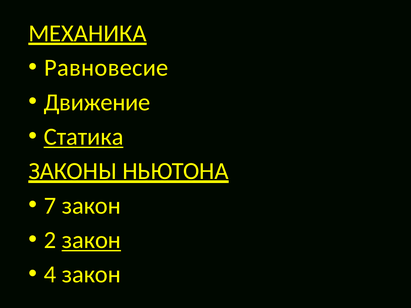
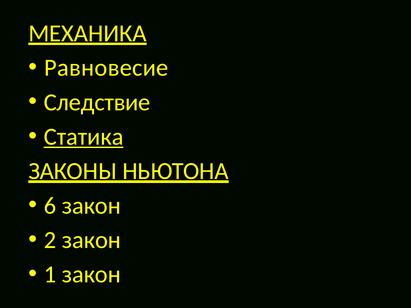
Движение: Движение -> Следствие (97, 102)
7: 7 -> 6 (50, 206)
закон underline: present -> none (91, 240)
4: 4 -> 1 (50, 275)
